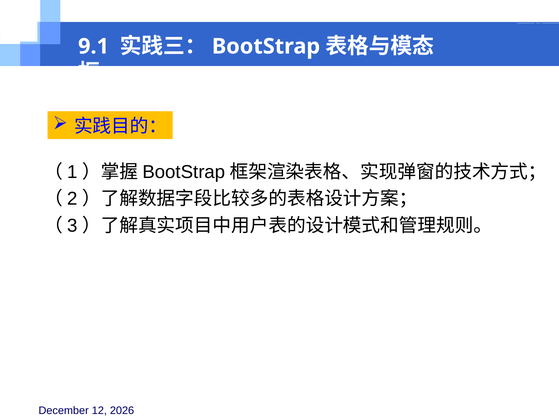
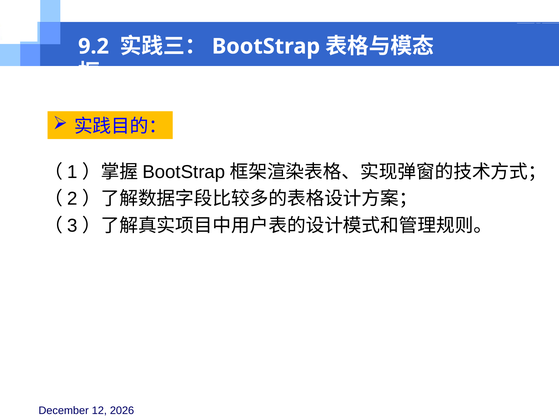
9.1: 9.1 -> 9.2 (94, 46)
